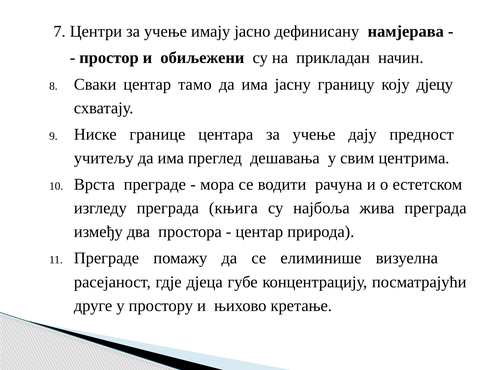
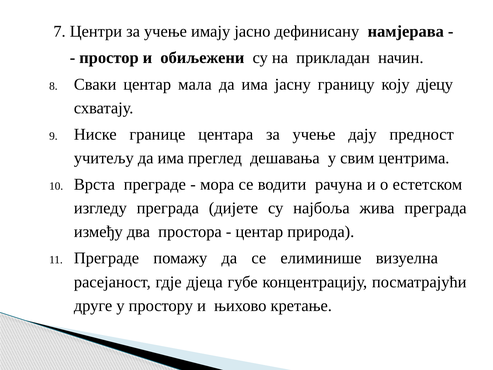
тамо: тамо -> мала (195, 84)
књига: књига -> дијете (233, 208)
